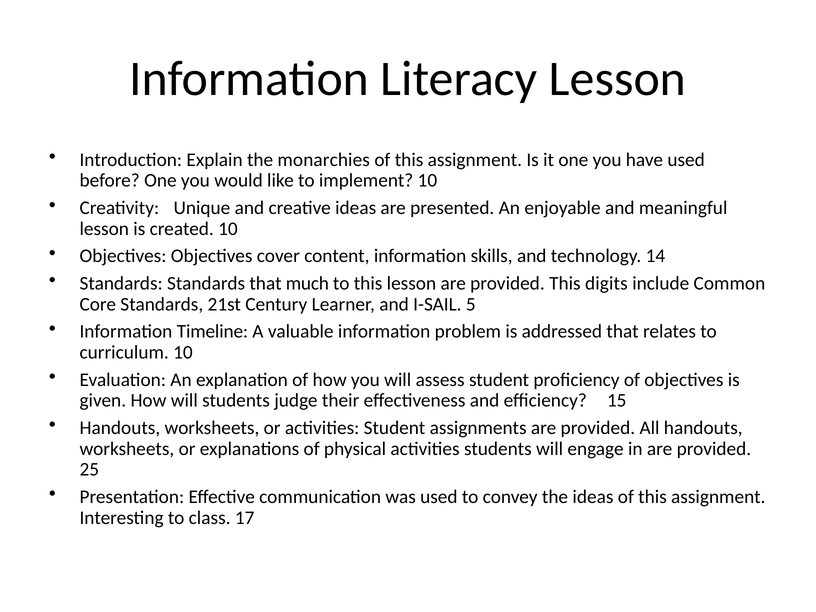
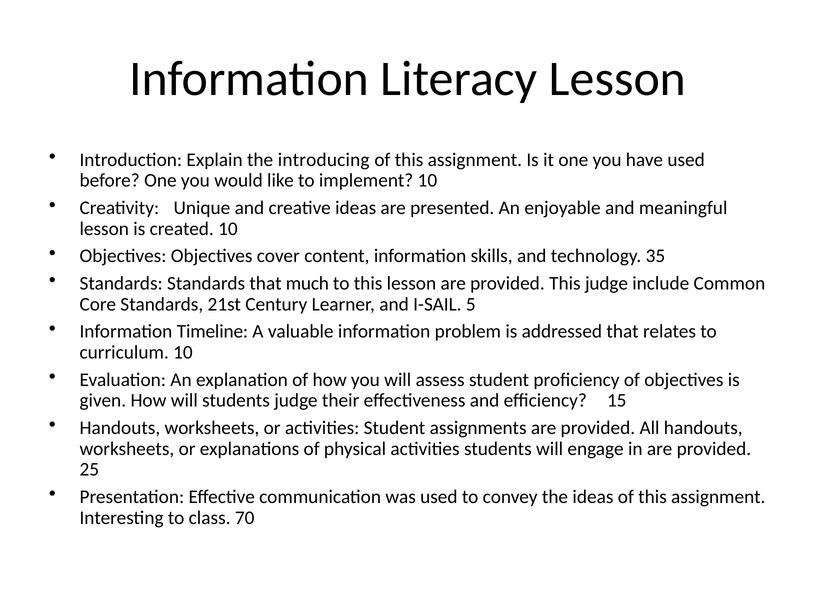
monarchies: monarchies -> introducing (324, 160)
14: 14 -> 35 (655, 256)
This digits: digits -> judge (607, 283)
17: 17 -> 70 (245, 518)
